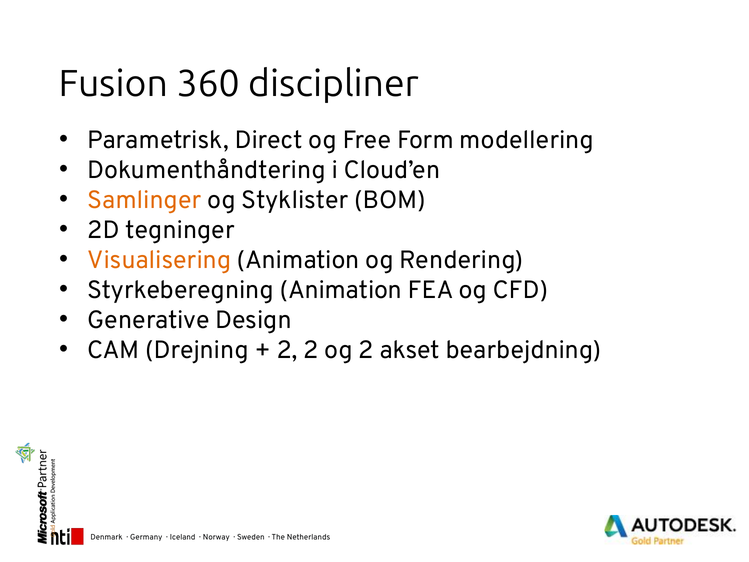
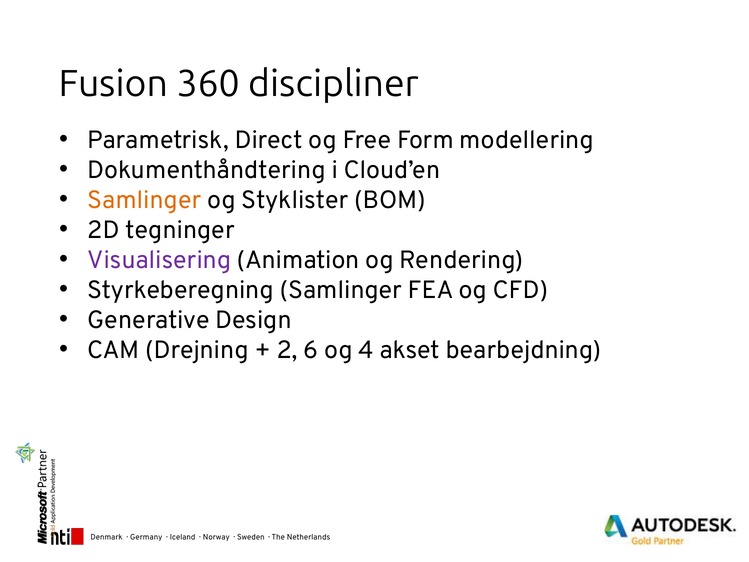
Visualisering colour: orange -> purple (159, 260)
Styrkeberegning Animation: Animation -> Samlinger (341, 290)
2 2: 2 -> 6 (311, 350)
og 2: 2 -> 4 (366, 350)
